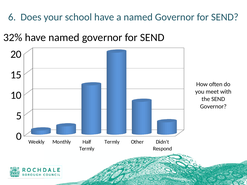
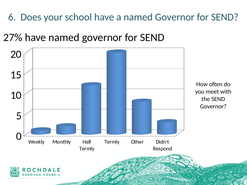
32%: 32% -> 27% (13, 38)
